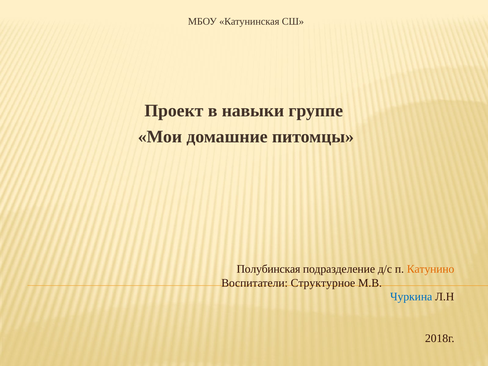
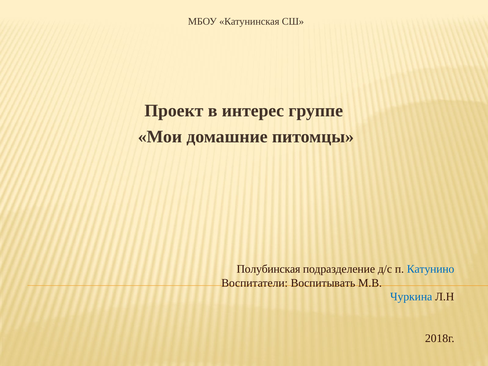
навыки: навыки -> интерес (253, 111)
Катунино colour: orange -> blue (431, 269)
Структурное: Структурное -> Воспитывать (323, 283)
